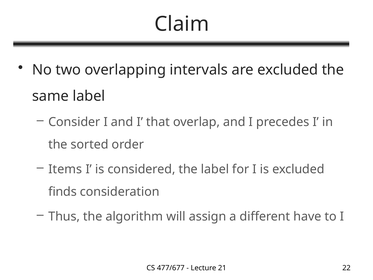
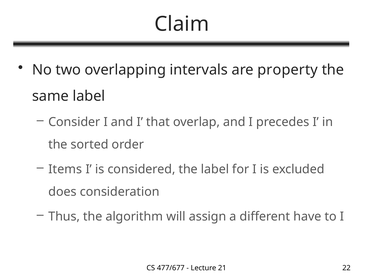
are excluded: excluded -> property (288, 70)
finds: finds -> does (62, 192)
